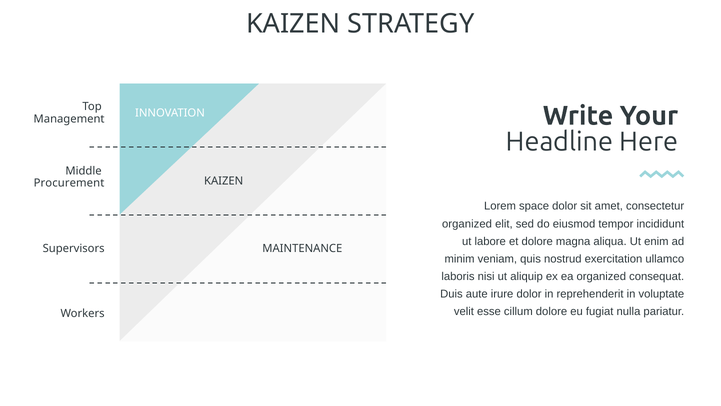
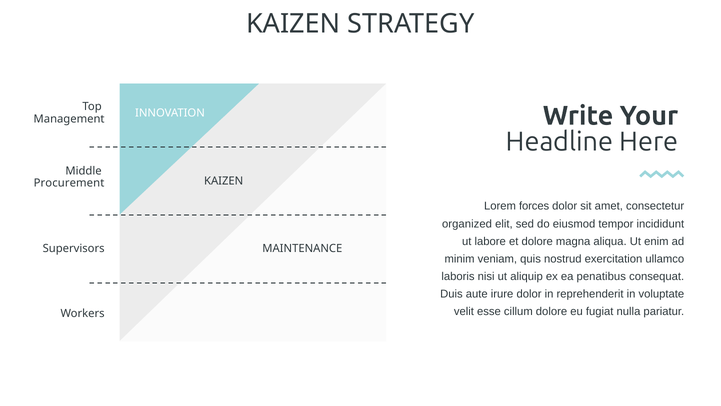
space: space -> forces (534, 206)
ea organized: organized -> penatibus (601, 276)
